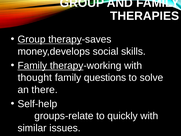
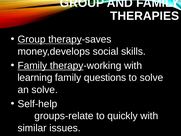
thought: thought -> learning (35, 77)
an there: there -> solve (45, 90)
